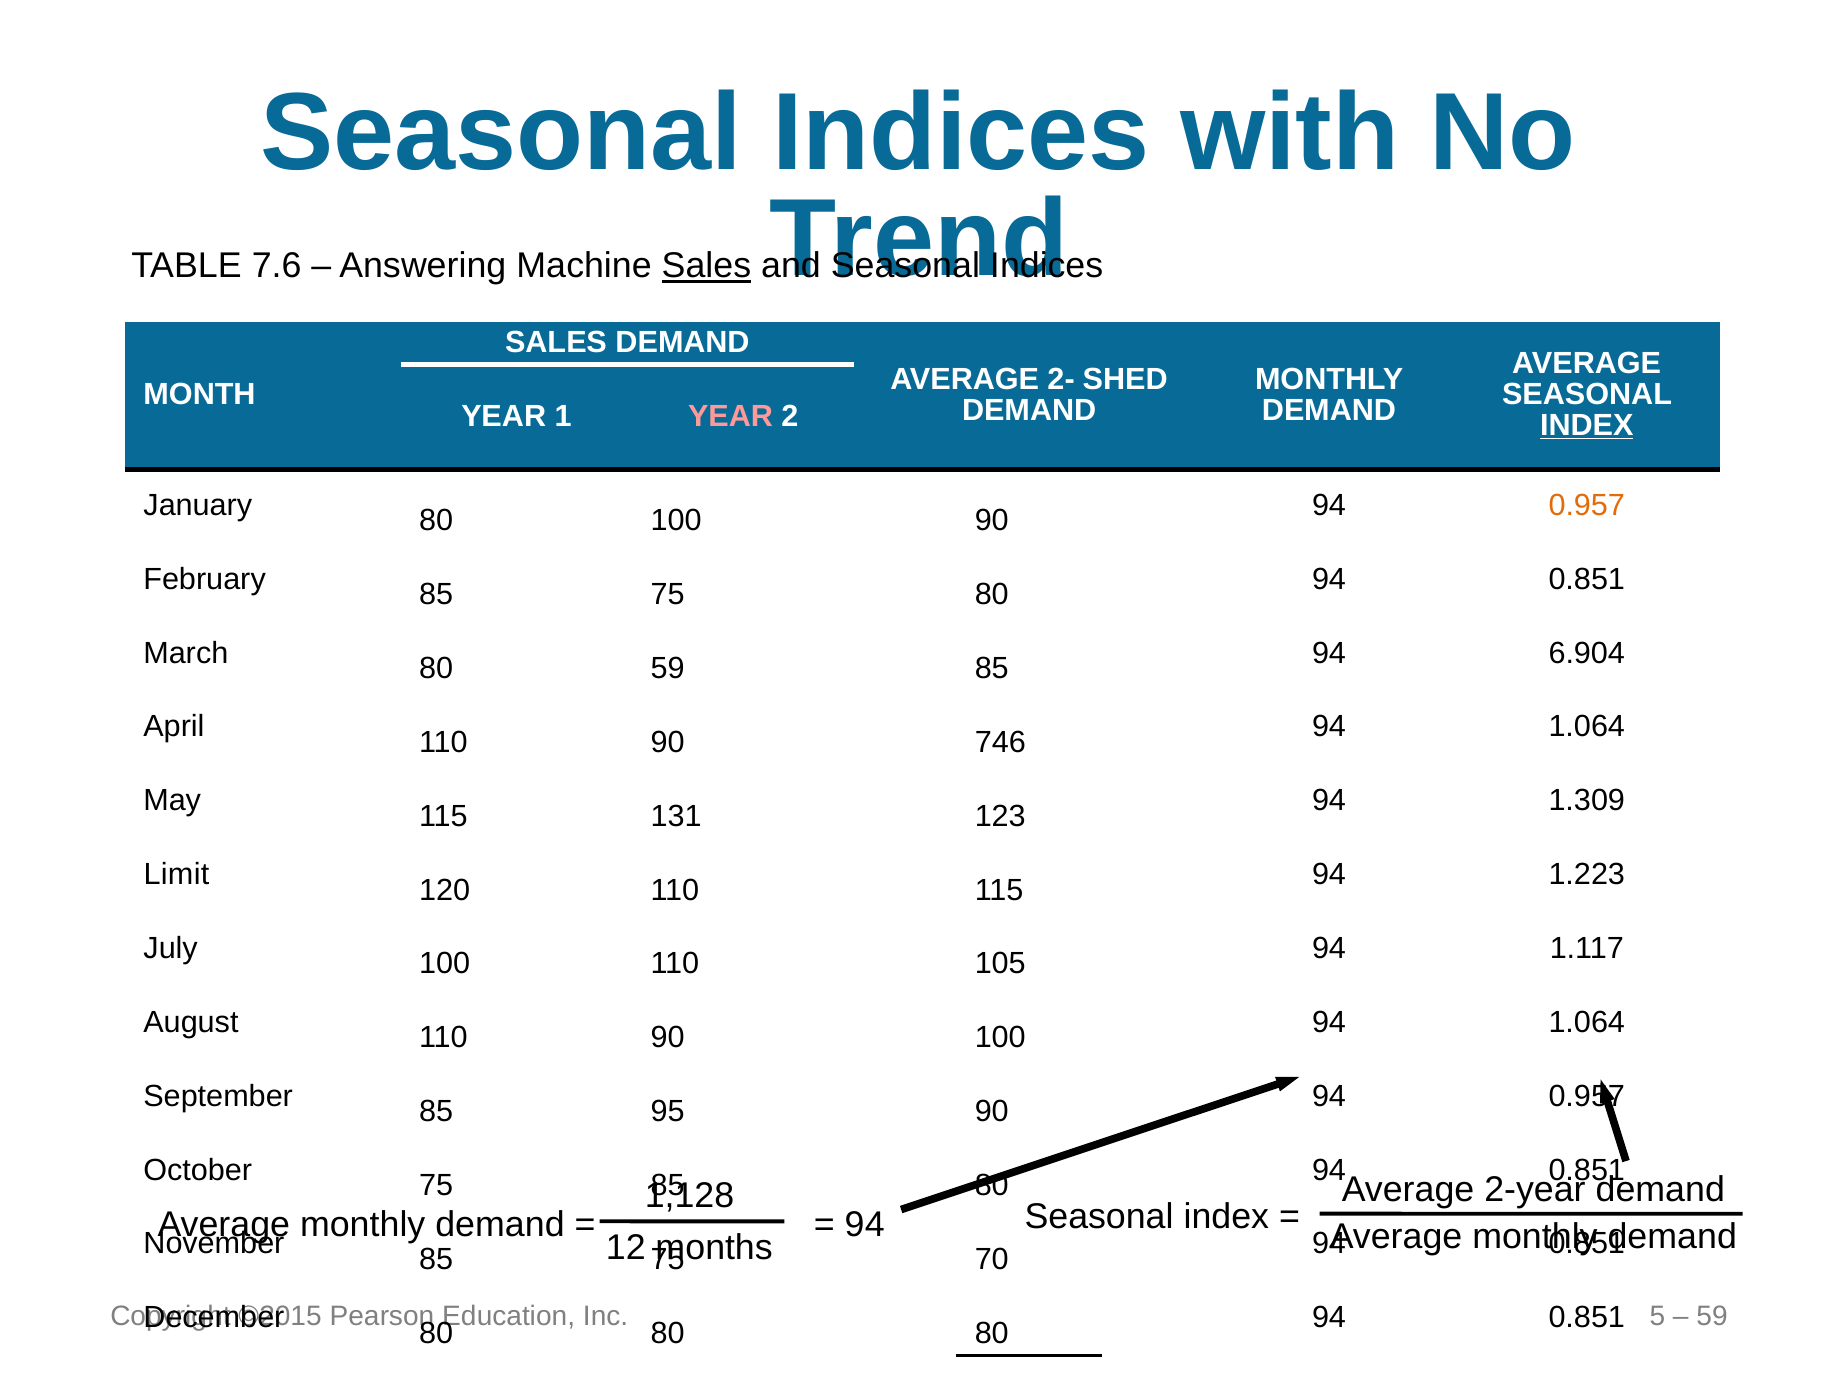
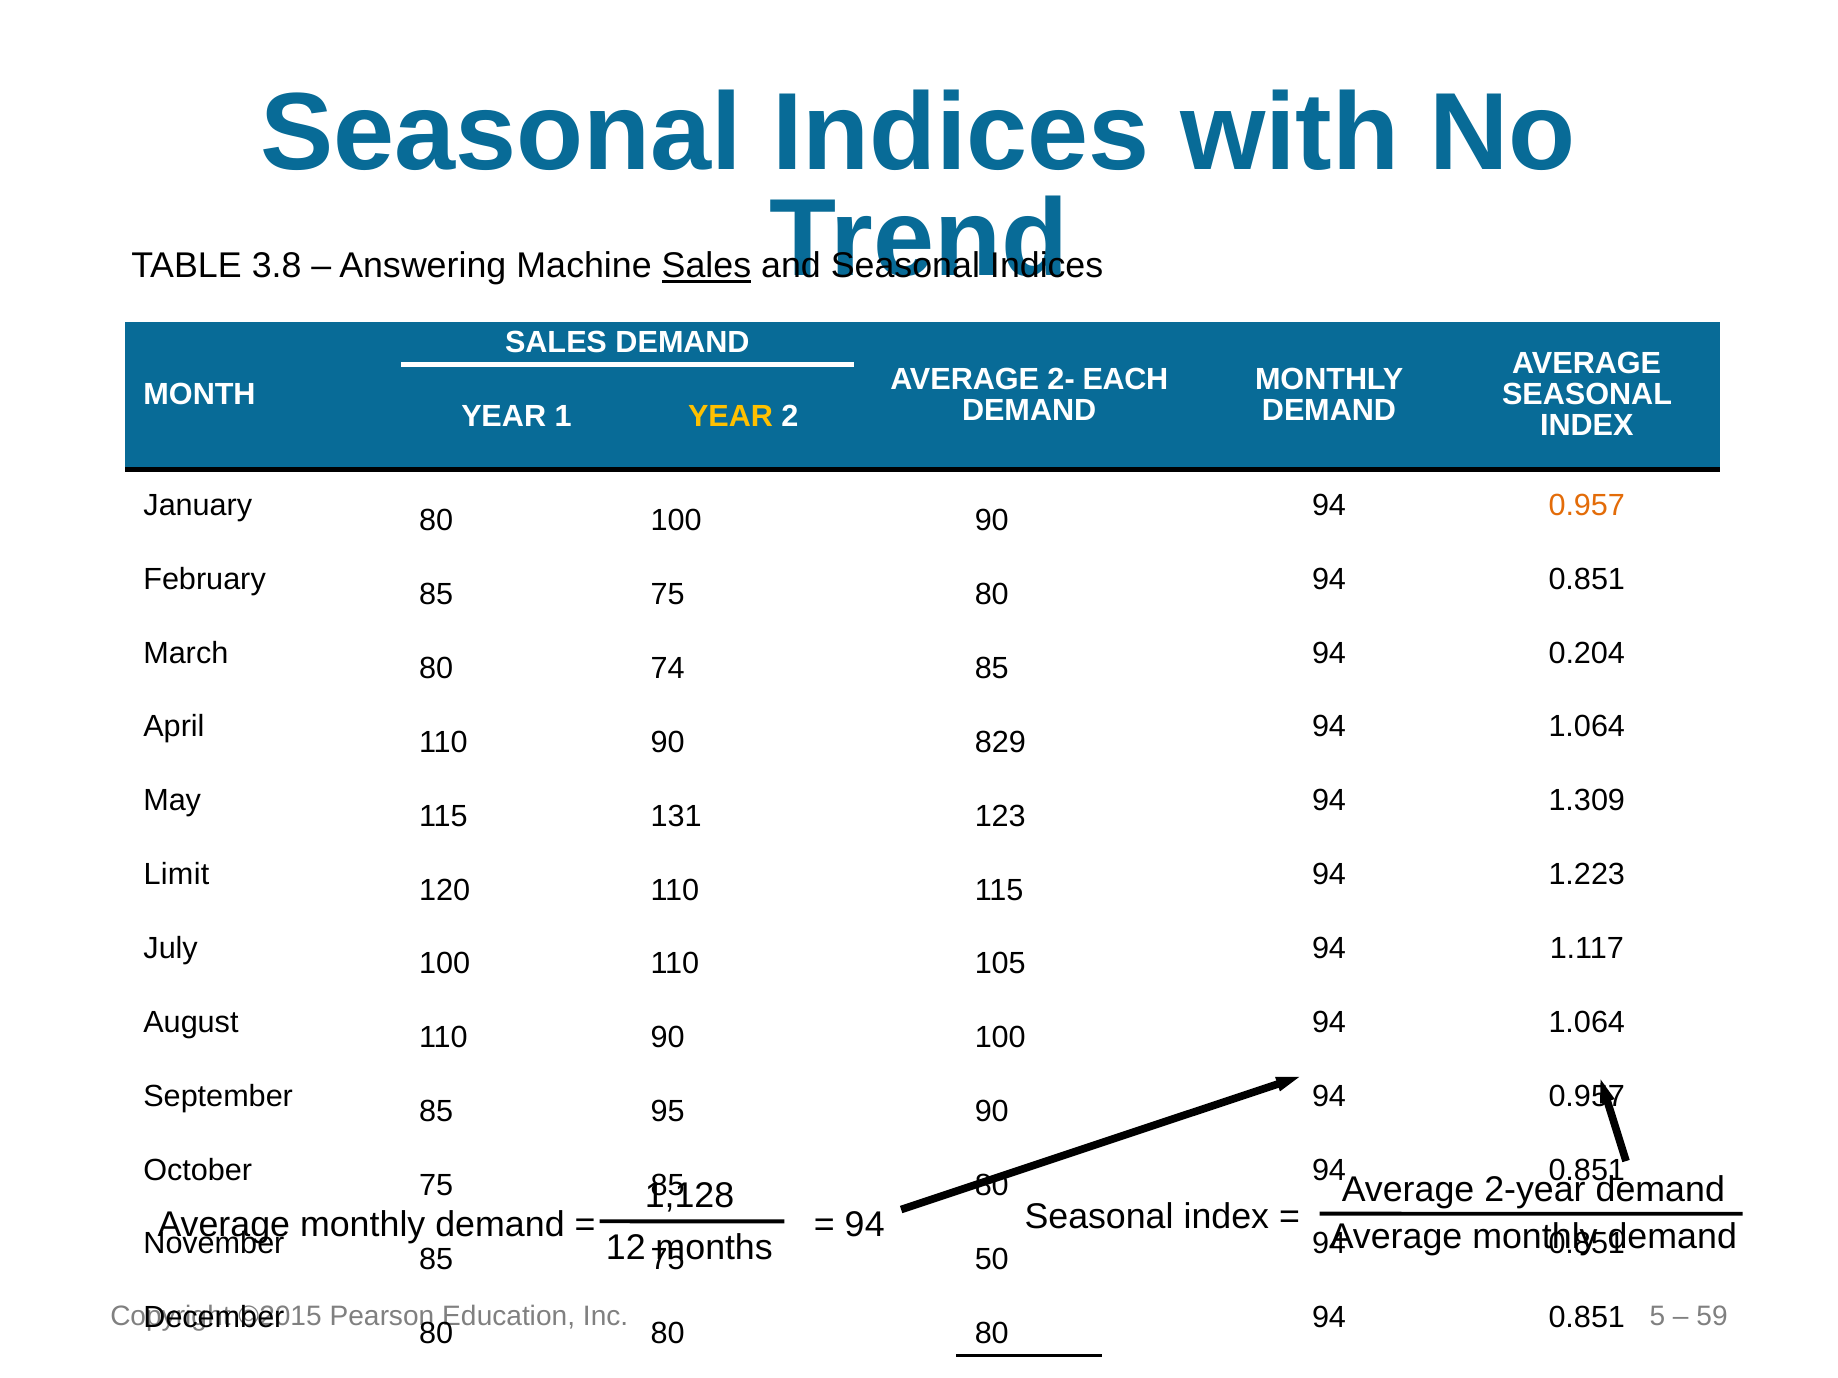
7.6: 7.6 -> 3.8 (277, 266)
SHED: SHED -> EACH (1125, 379)
YEAR colour: pink -> yellow (731, 416)
INDEX underline: present -> none (1587, 426)
6.904: 6.904 -> 0.204 (1587, 653)
80 59: 59 -> 74 (668, 669)
746: 746 -> 829 (1000, 743)
70: 70 -> 50 (992, 1260)
